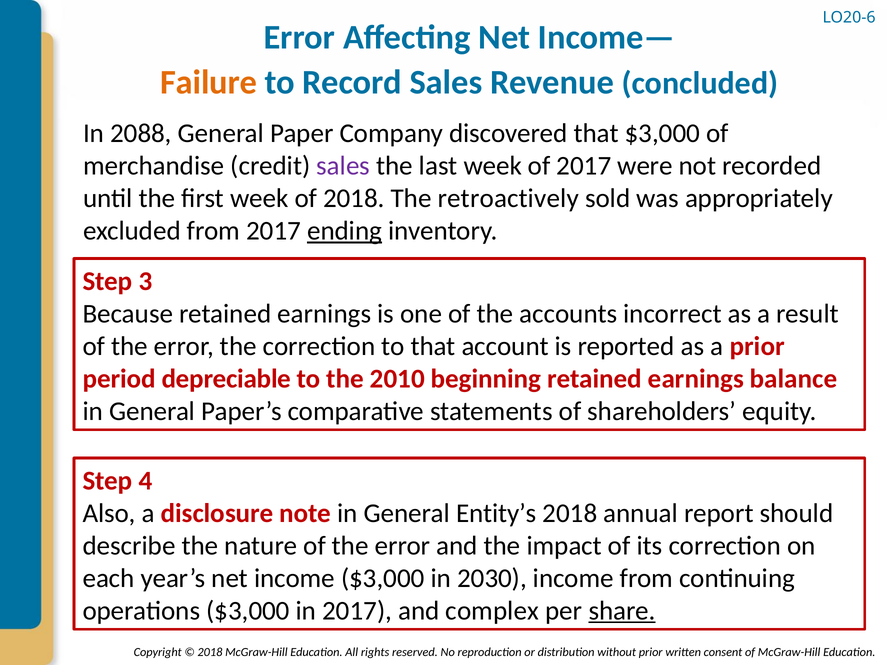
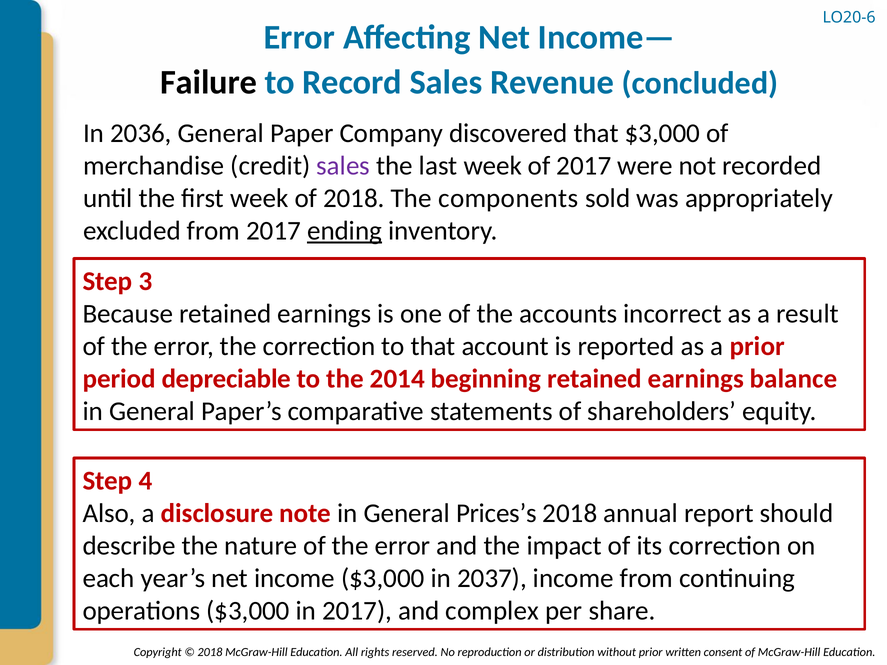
Failure colour: orange -> black (209, 83)
2088: 2088 -> 2036 (141, 133)
retroactively: retroactively -> components (508, 198)
2010: 2010 -> 2014 (397, 379)
Entity’s: Entity’s -> Prices’s (496, 513)
2030: 2030 -> 2037 (492, 578)
share underline: present -> none (622, 611)
